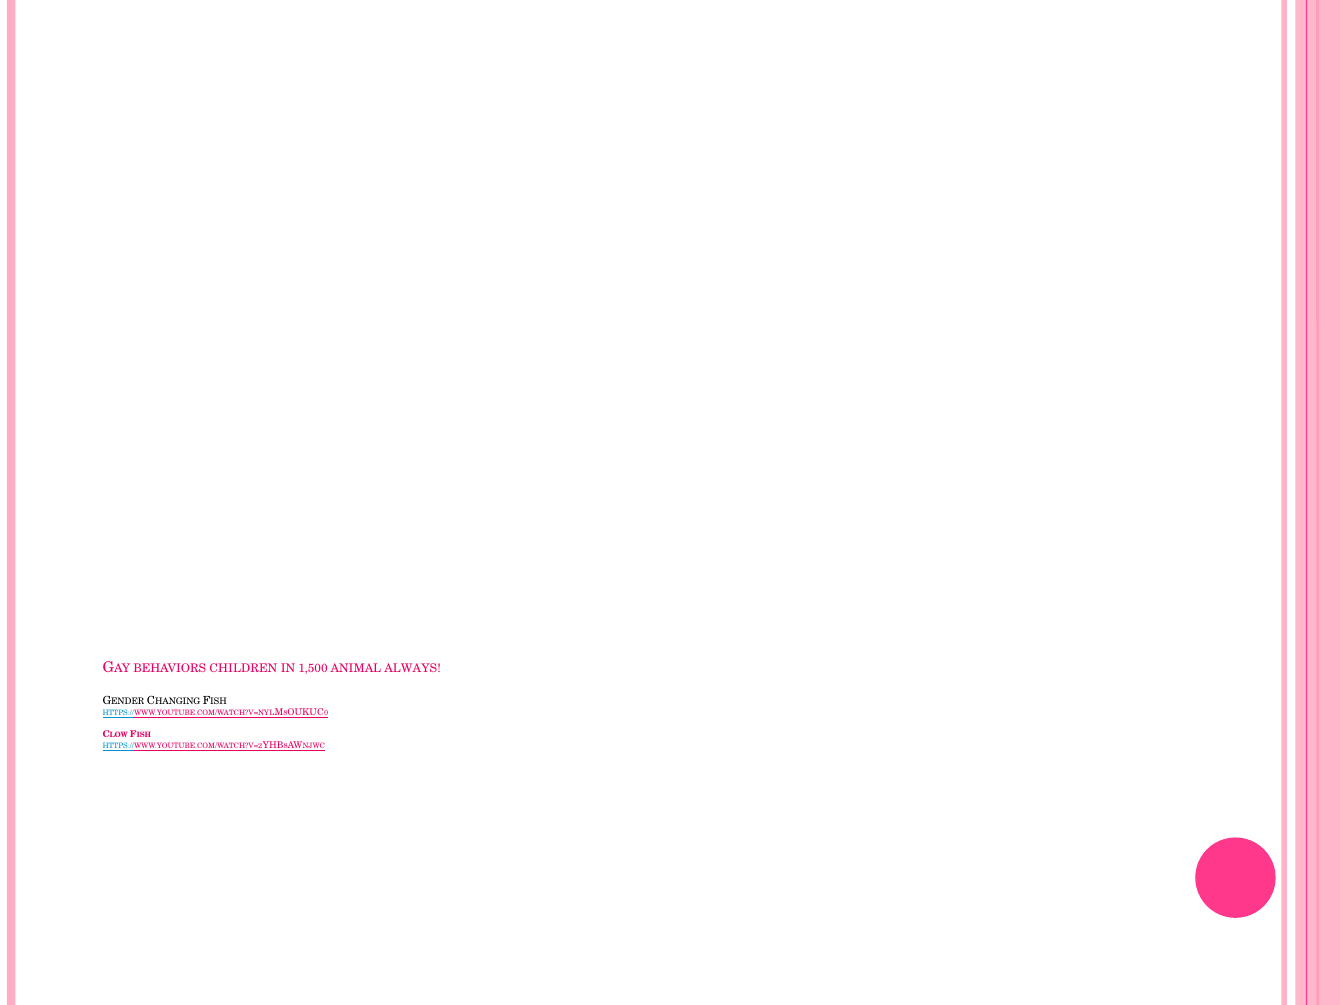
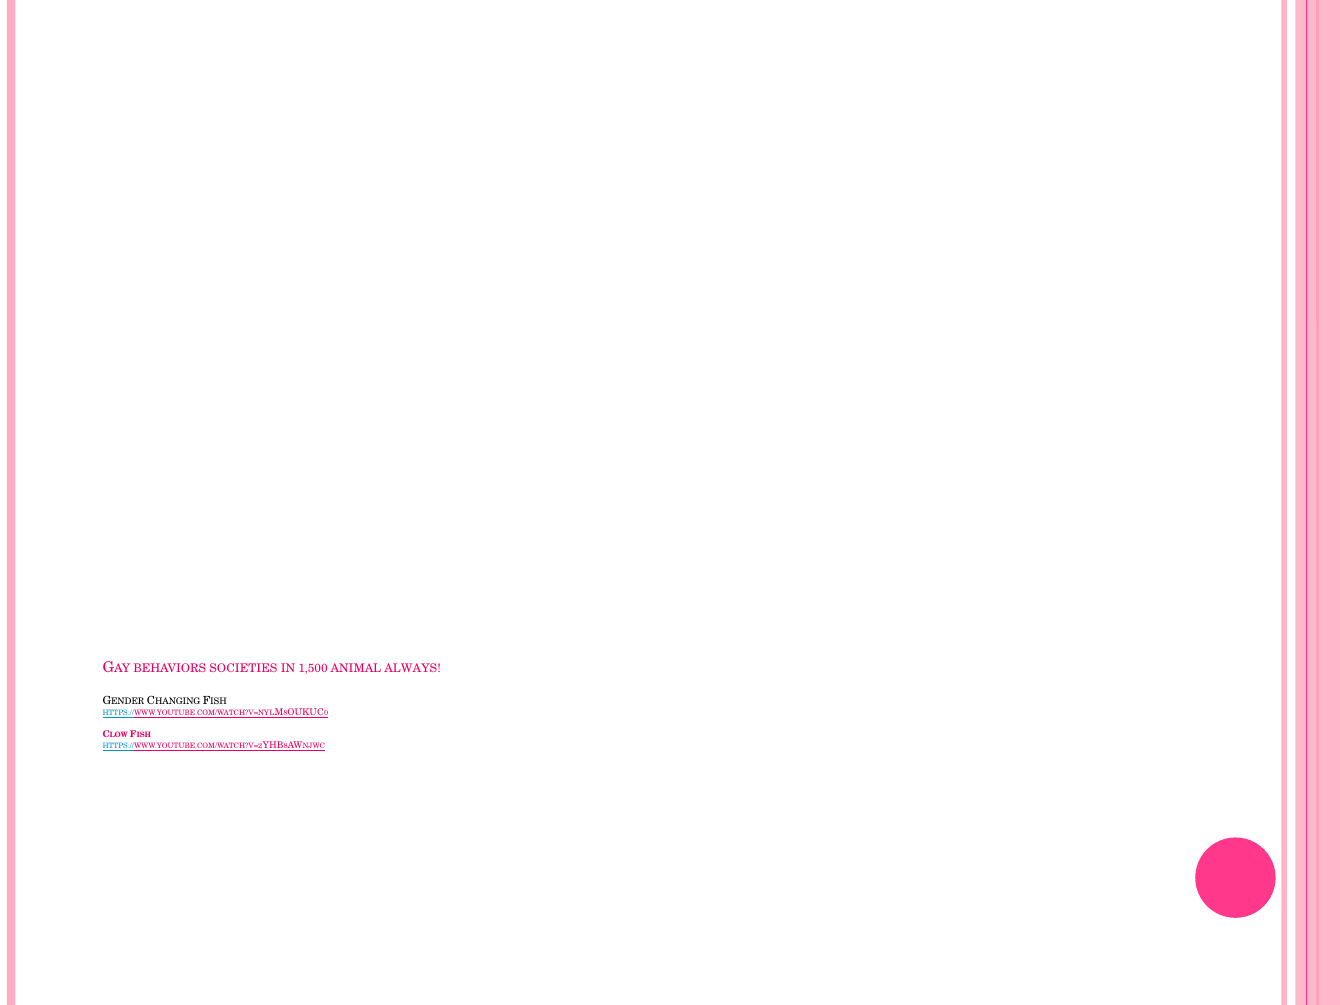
CHILDREN: CHILDREN -> SOCIETIES (243, 668)
